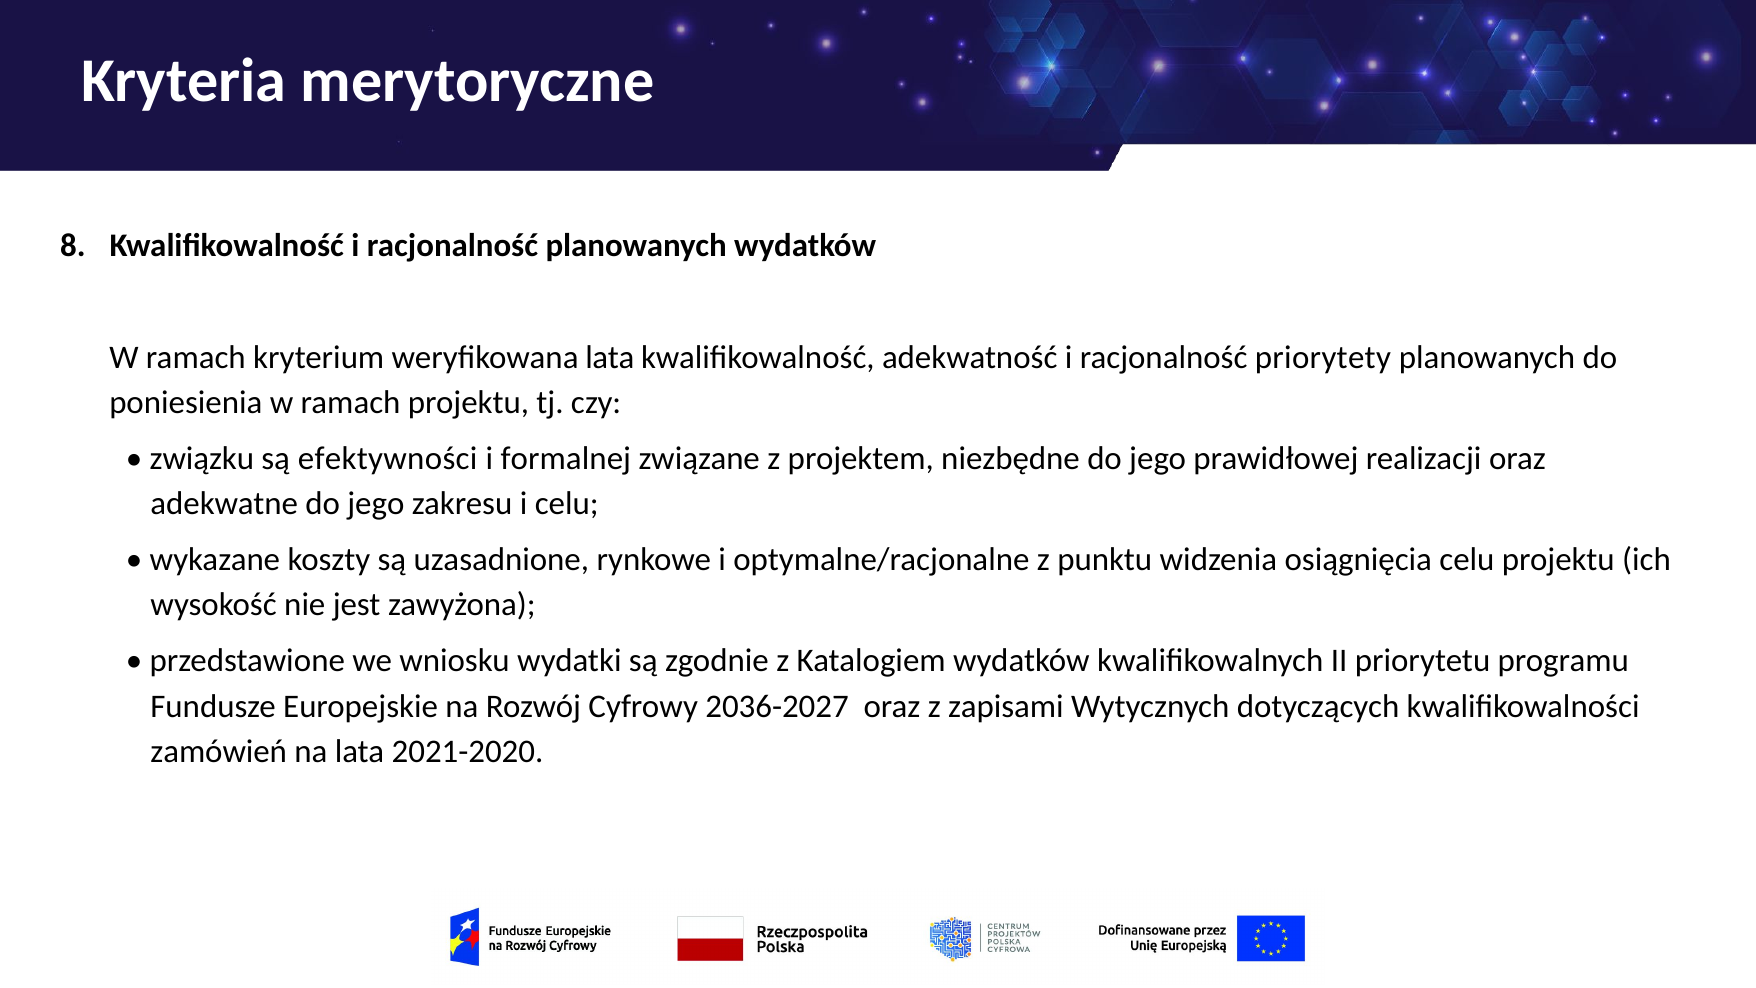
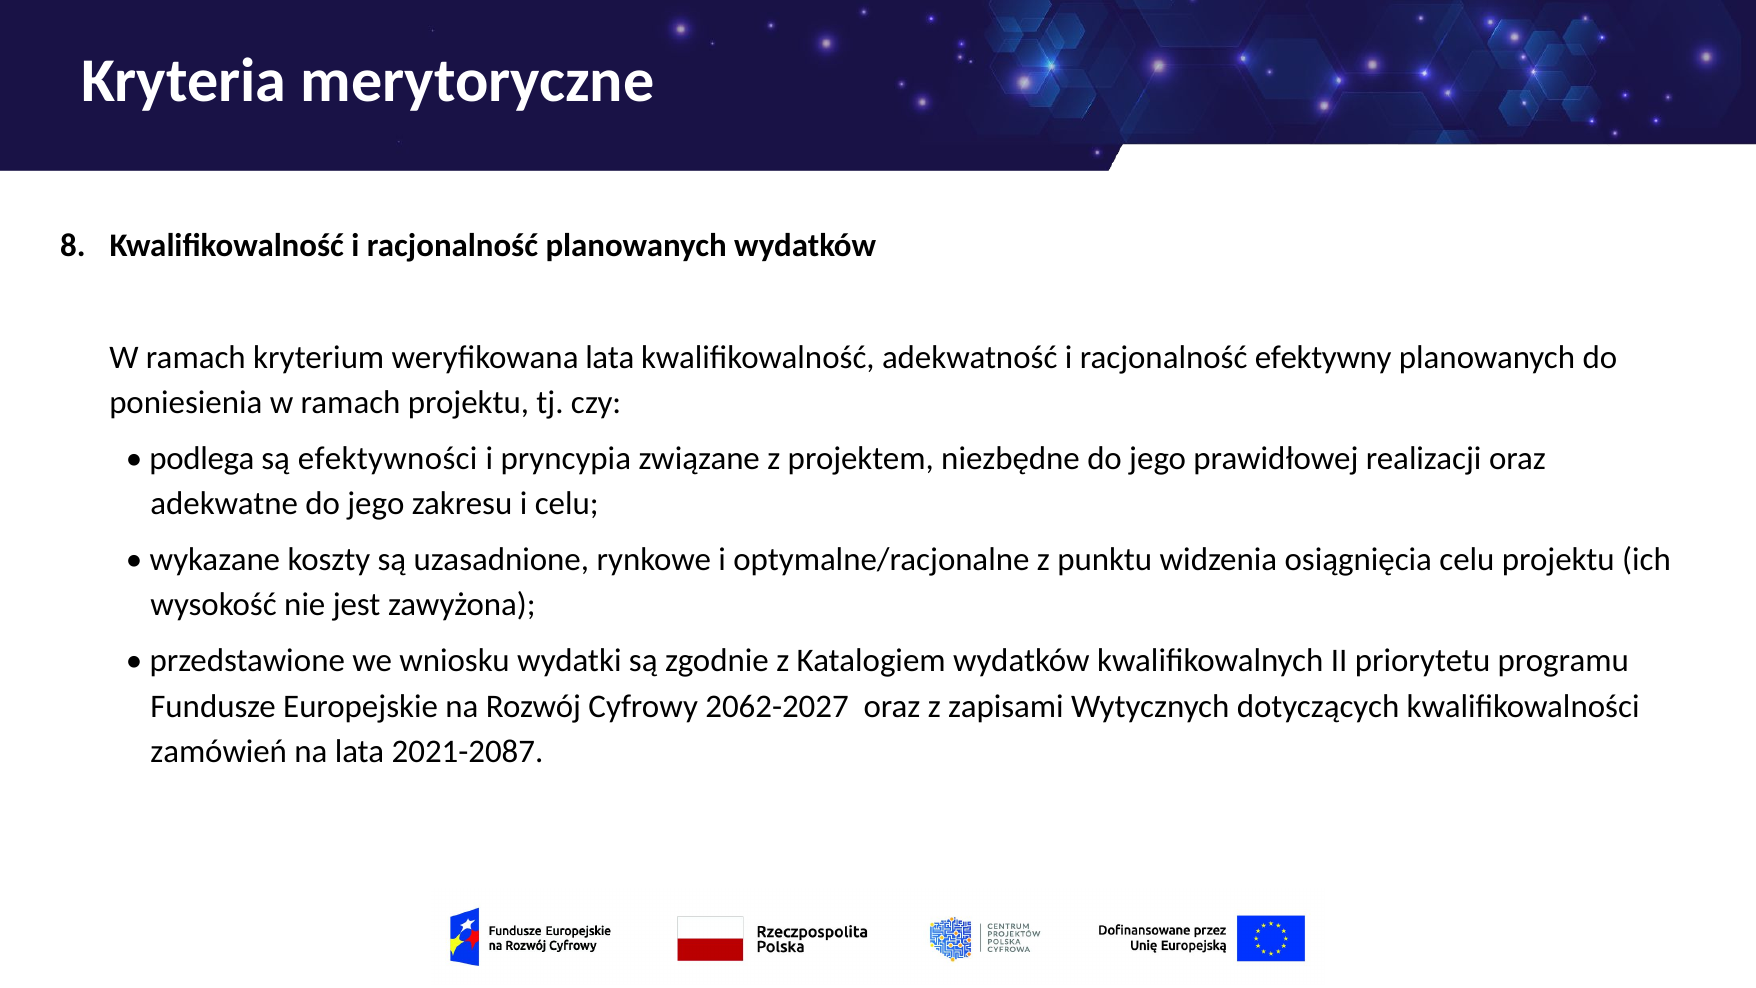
priorytety: priorytety -> efektywny (1323, 358)
związku: związku -> podlega (202, 459)
formalnej: formalnej -> pryncypia (566, 459)
2036-2027: 2036-2027 -> 2062-2027 (777, 706)
2021-2020: 2021-2020 -> 2021-2087 (468, 751)
